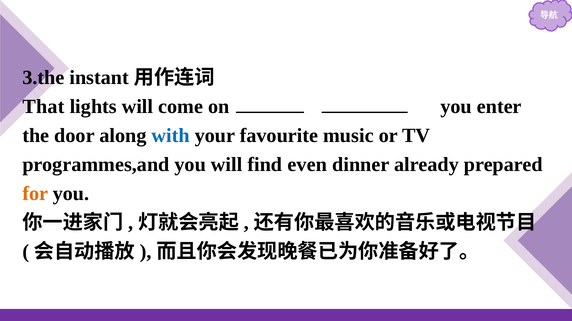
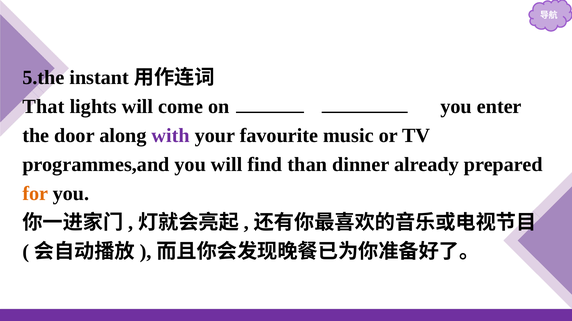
3.the: 3.the -> 5.the (43, 78)
with colour: blue -> purple (171, 136)
even: even -> than (307, 165)
